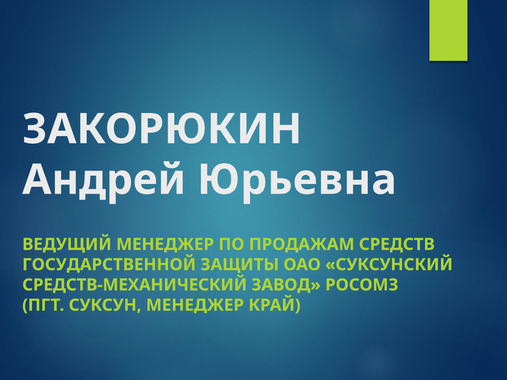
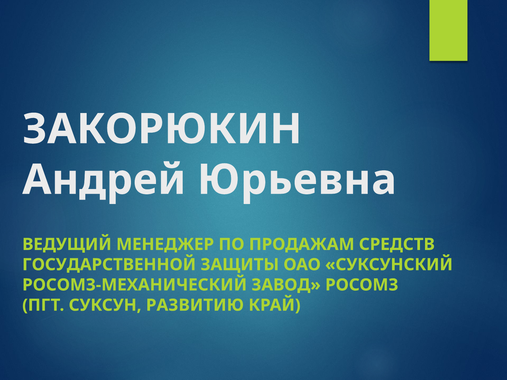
СРЕДСТВ-МЕХАНИЧЕСКИЙ: СРЕДСТВ-МЕХАНИЧЕСКИЙ -> РОСОМЗ-МЕХАНИЧЕСКИЙ (135, 285)
СУКСУН МЕНЕДЖЕР: МЕНЕДЖЕР -> РАЗВИТИЮ (195, 305)
